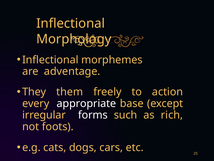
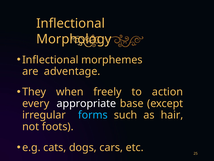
them: them -> when (70, 92)
forms colour: white -> light blue (93, 115)
rich: rich -> hair (172, 115)
